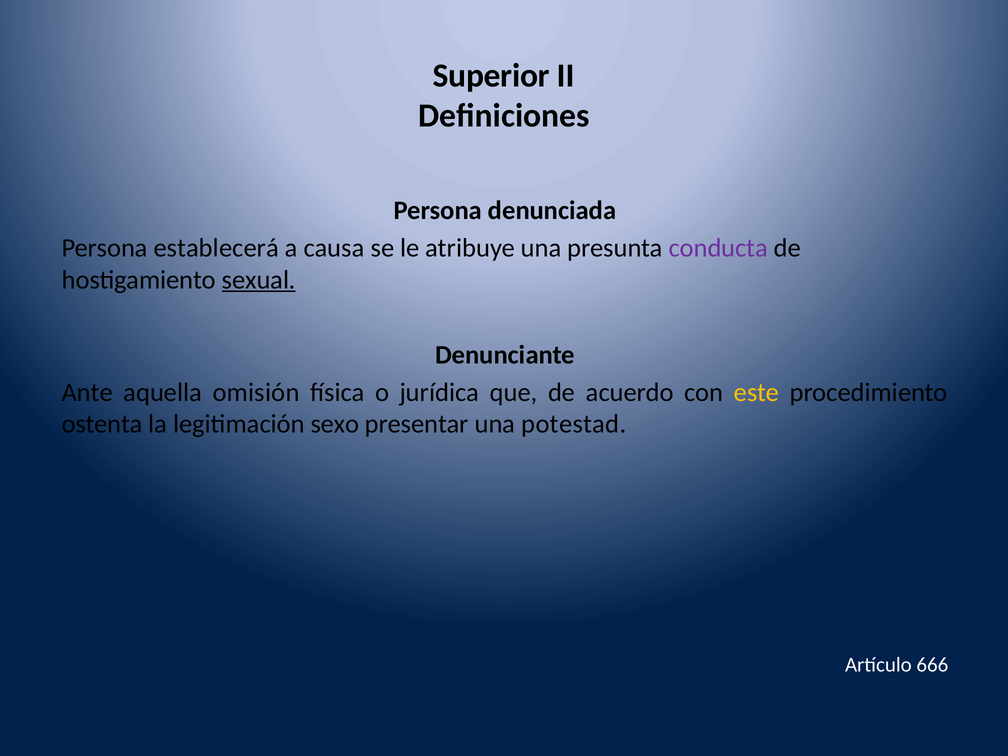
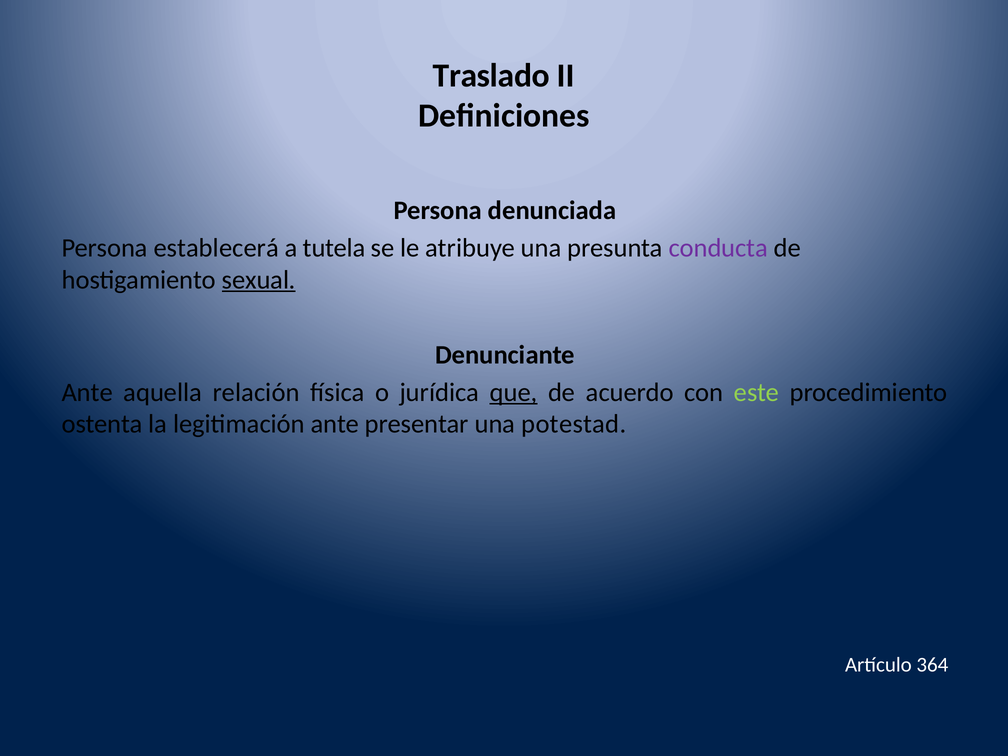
Superior: Superior -> Traslado (491, 75)
causa: causa -> tutela (334, 248)
omisión: omisión -> relación (256, 392)
que underline: none -> present (514, 392)
este colour: yellow -> light green (757, 392)
legitimación sexo: sexo -> ante (335, 424)
666: 666 -> 364 (932, 665)
